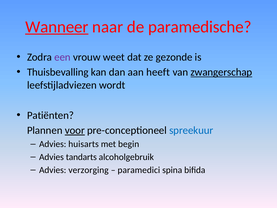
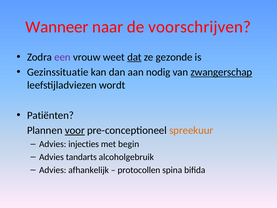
Wanneer underline: present -> none (57, 27)
paramedische: paramedische -> voorschrijven (200, 27)
dat underline: none -> present (134, 57)
Thuisbevalling: Thuisbevalling -> Gezinssituatie (58, 72)
heeft: heeft -> nodig (158, 72)
spreekuur colour: blue -> orange (191, 130)
huisarts: huisarts -> injecties (84, 144)
verzorging: verzorging -> afhankelijk (89, 170)
paramedici: paramedici -> protocollen (139, 170)
